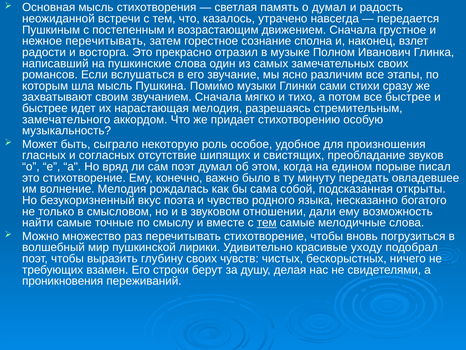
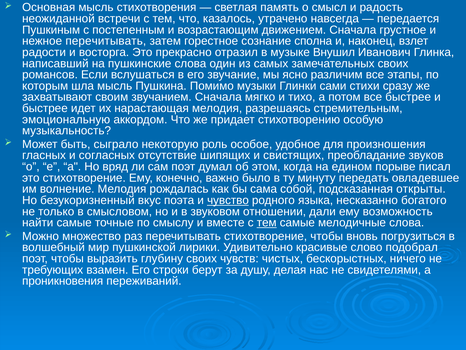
о думал: думал -> смысл (329, 7)
Полном: Полном -> Внушил (334, 52)
замечательного: замечательного -> эмоциональную (66, 119)
чувство underline: none -> present (228, 200)
уходу: уходу -> слово (367, 247)
